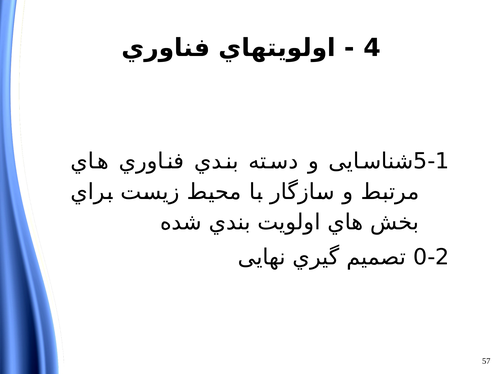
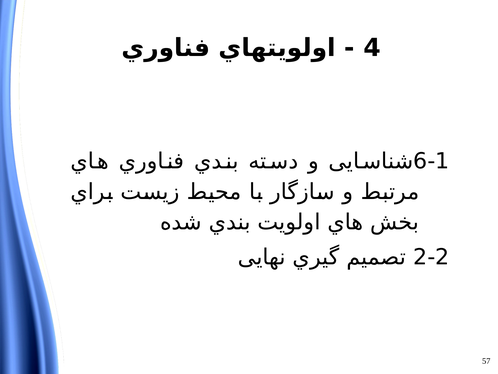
5-1: 5-1 -> 6-1 (431, 161)
0-2: 0-2 -> 2-2 (431, 257)
